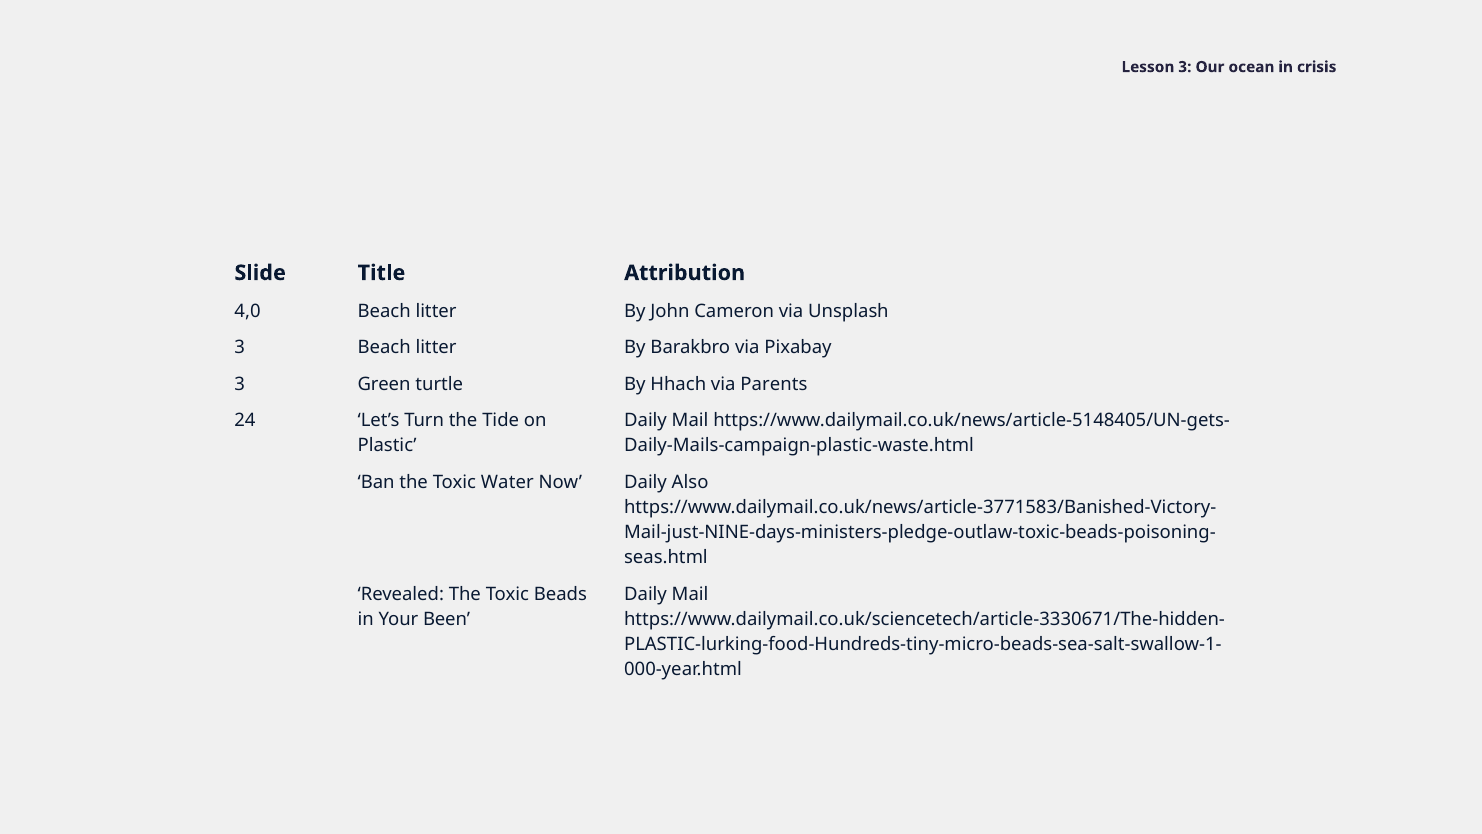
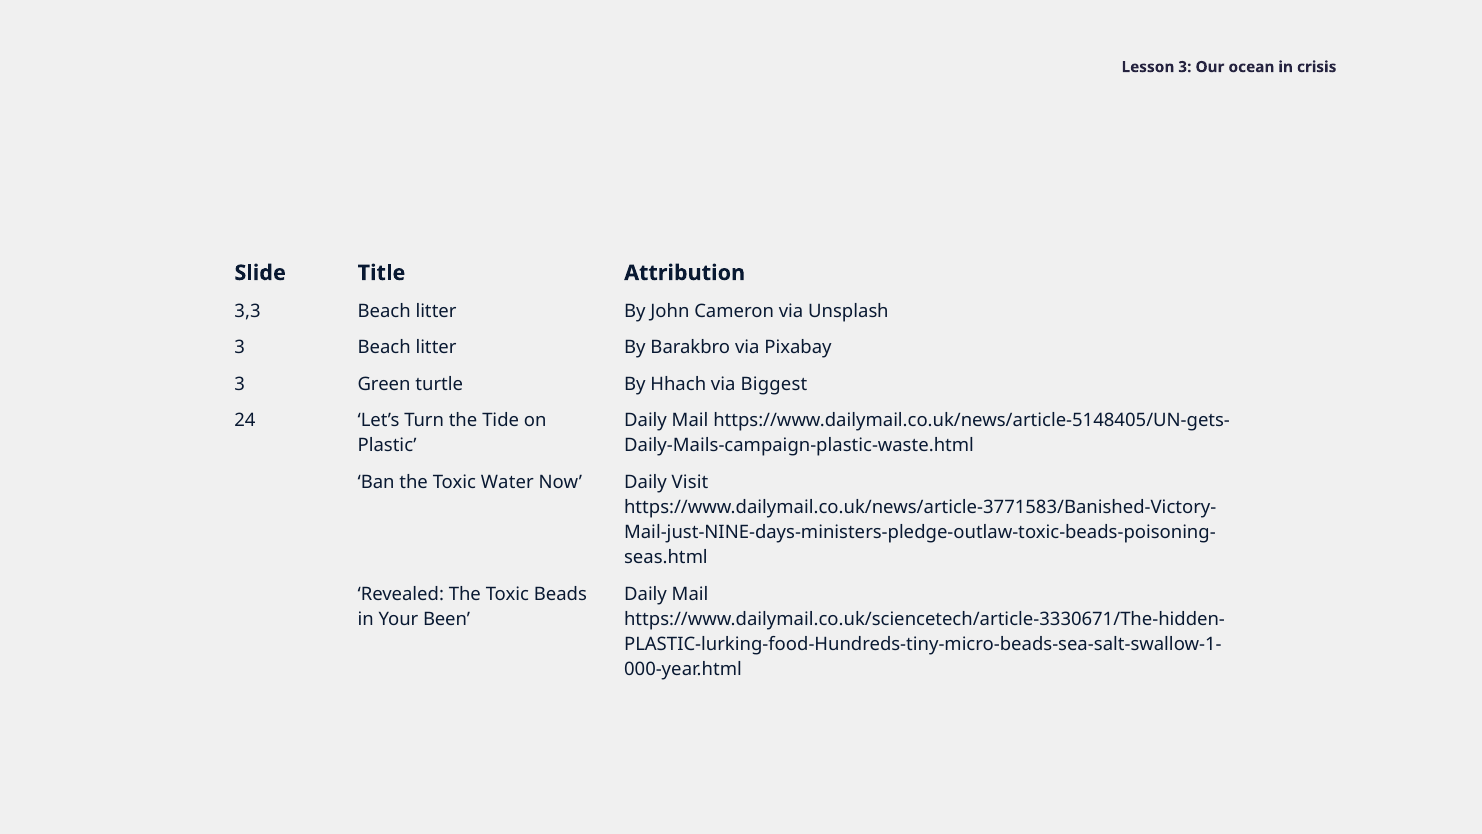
4,0: 4,0 -> 3,3 (248, 311)
Parents: Parents -> Biggest (774, 384)
Also: Also -> Visit (690, 482)
